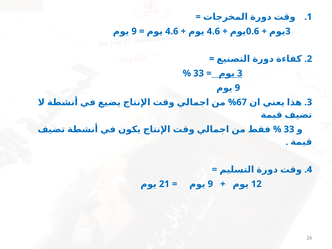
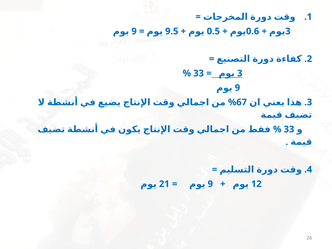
4.6: 4.6 -> 9.5 (172, 31)
4.6: 4.6 -> 0.5 (213, 31)
